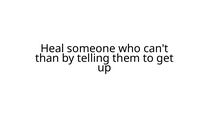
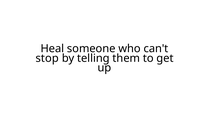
than: than -> stop (47, 58)
